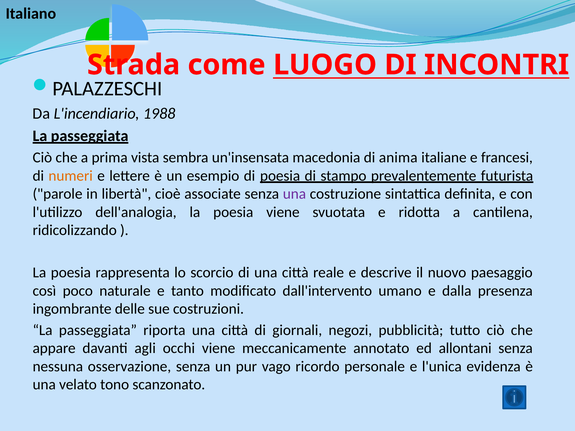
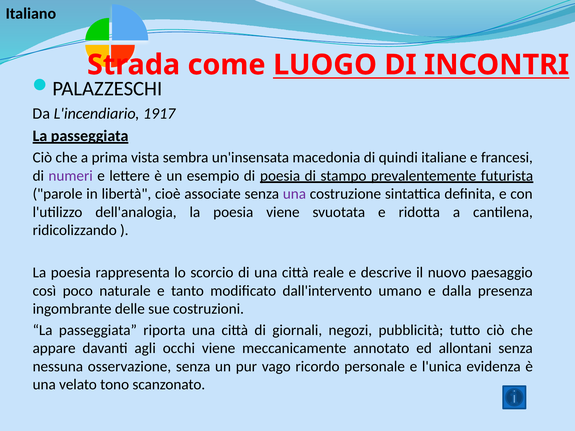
1988: 1988 -> 1917 (159, 114)
anima: anima -> quindi (398, 158)
numeri colour: orange -> purple (71, 176)
